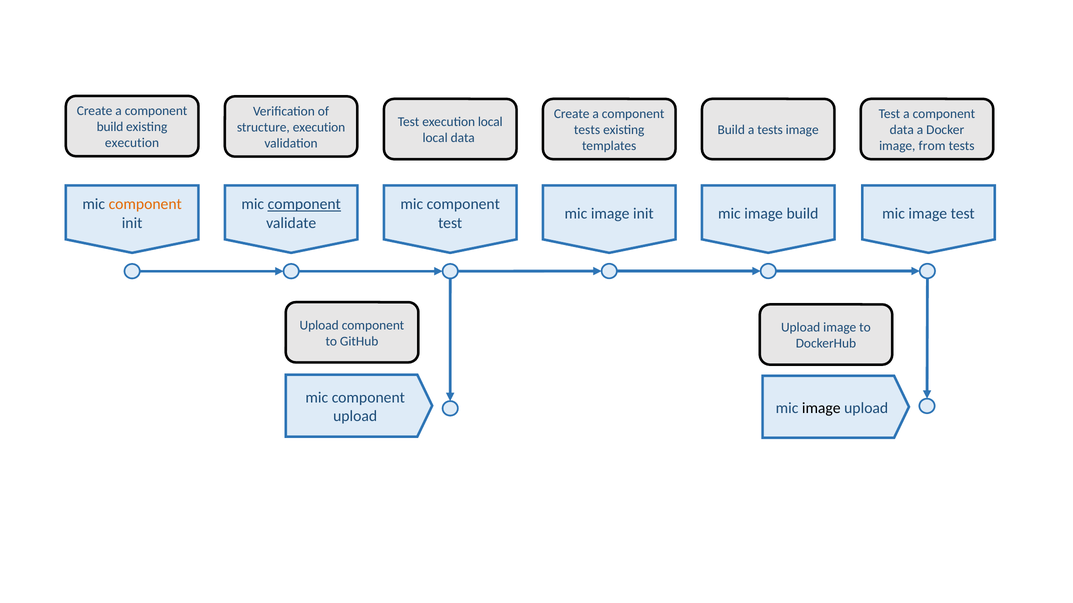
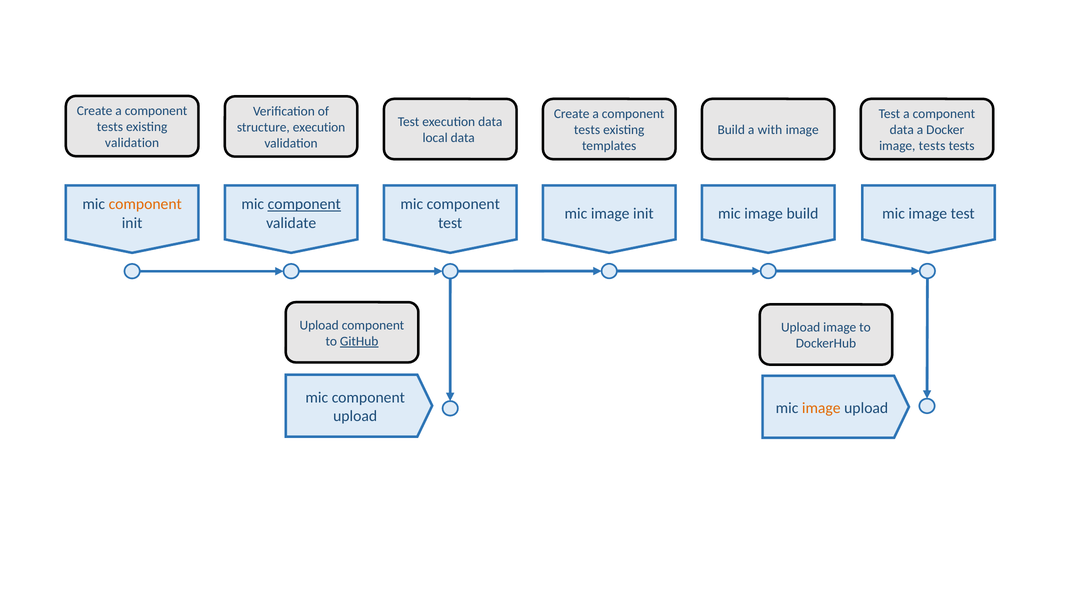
execution local: local -> data (490, 122)
build: build -> tests (110, 127)
a tests: tests -> with (770, 130)
execution: execution -> validation (132, 143)
image from: from -> tests (932, 146)
GitHub underline: none -> present (359, 342)
image colour: black -> orange (821, 408)
